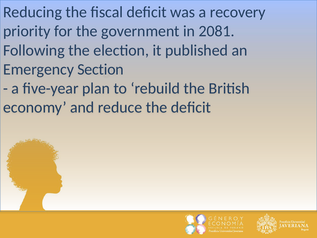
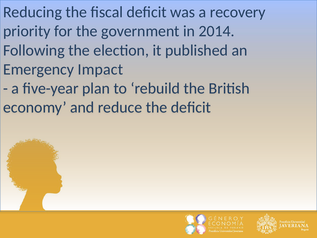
2081: 2081 -> 2014 (217, 31)
Section: Section -> Impact (100, 69)
